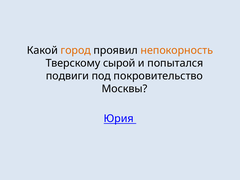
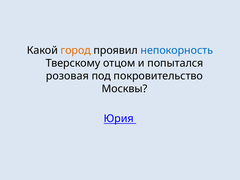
непокорность colour: orange -> blue (177, 50)
сырой: сырой -> отцом (119, 63)
подвиги: подвиги -> розовая (67, 76)
